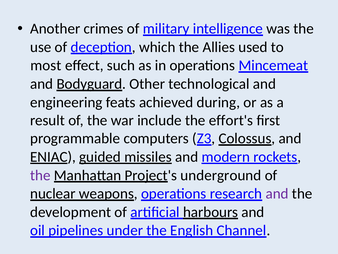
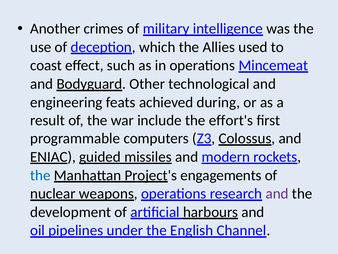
most: most -> coast (46, 65)
the colour: purple -> blue (40, 175)
underground: underground -> engagements (221, 175)
